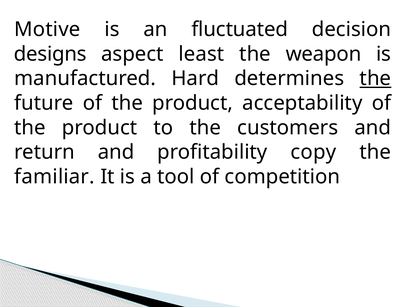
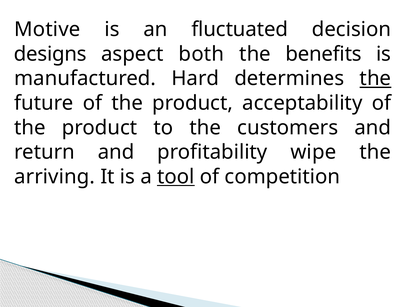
least: least -> both (201, 54)
weapon: weapon -> benefits (324, 54)
copy: copy -> wipe (313, 152)
familiar: familiar -> arriving (55, 177)
tool underline: none -> present (176, 177)
